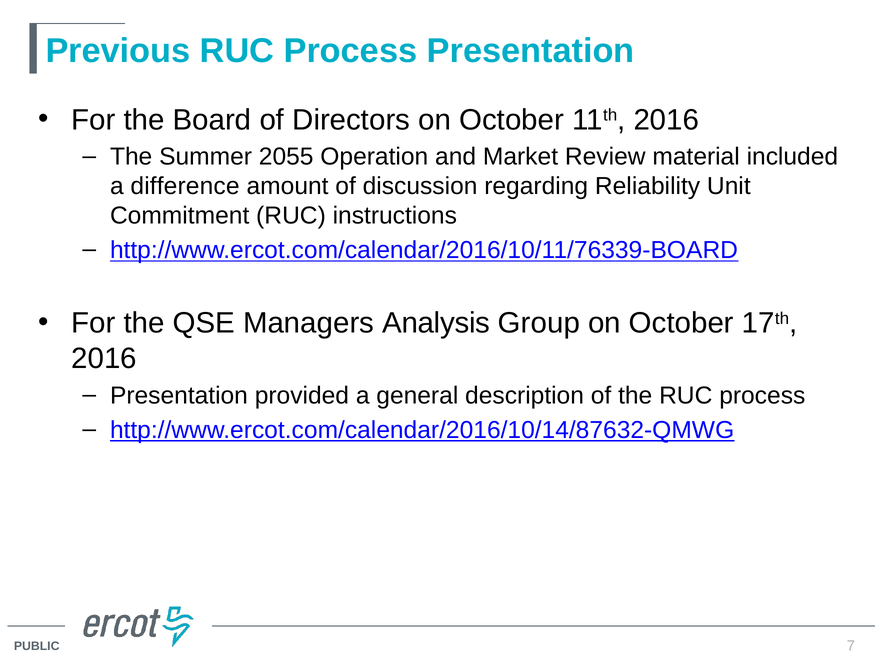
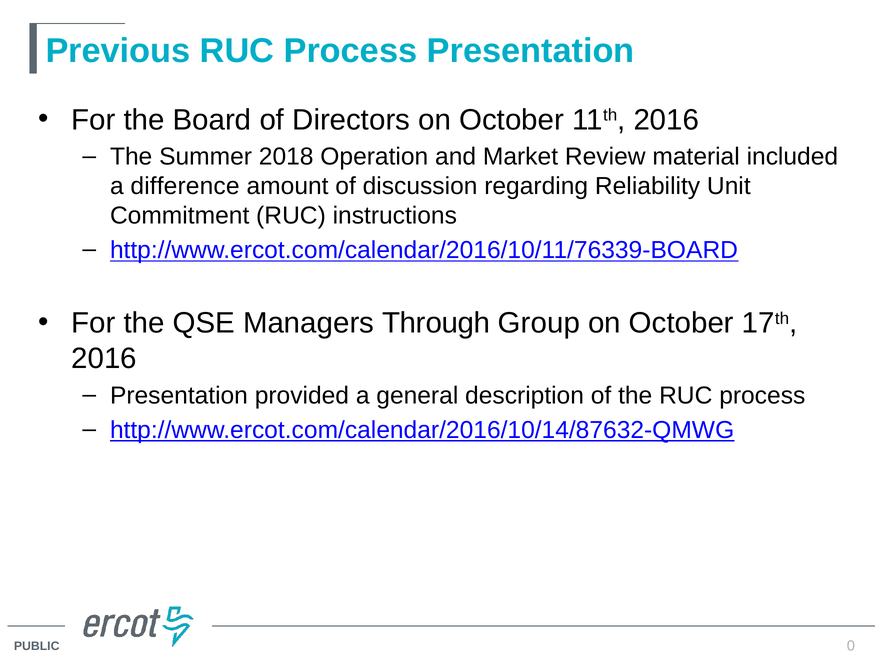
2055: 2055 -> 2018 (286, 157)
Analysis: Analysis -> Through (436, 323)
7: 7 -> 0 (851, 646)
